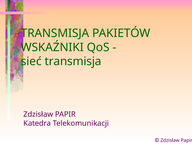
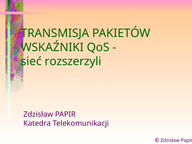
sieć transmisja: transmisja -> rozszerzyli (73, 61)
